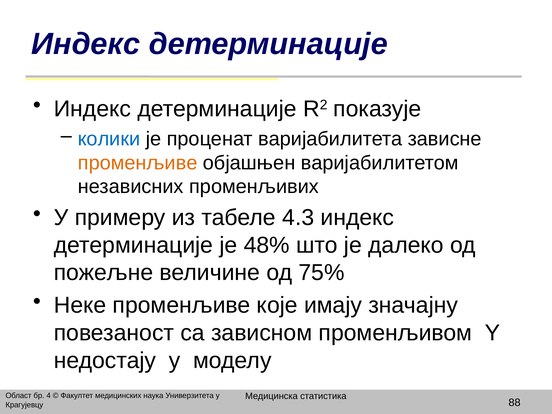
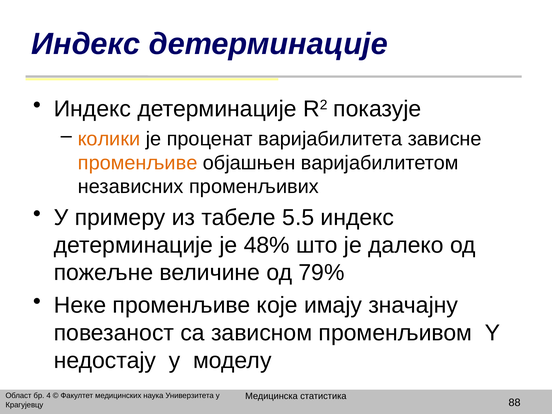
колики colour: blue -> orange (109, 139)
4.3: 4.3 -> 5.5 (298, 218)
75%: 75% -> 79% (322, 273)
